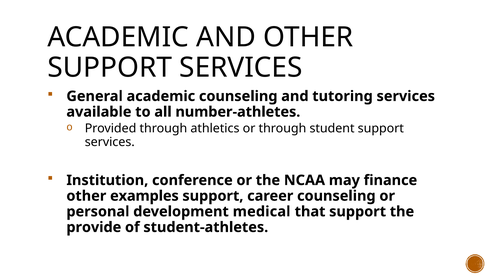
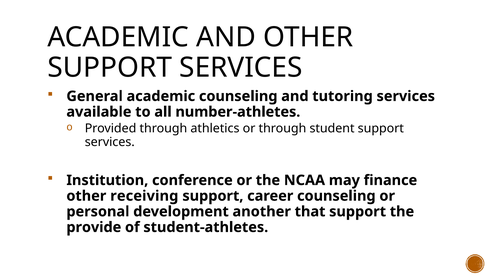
examples: examples -> receiving (144, 196)
medical: medical -> another (262, 212)
